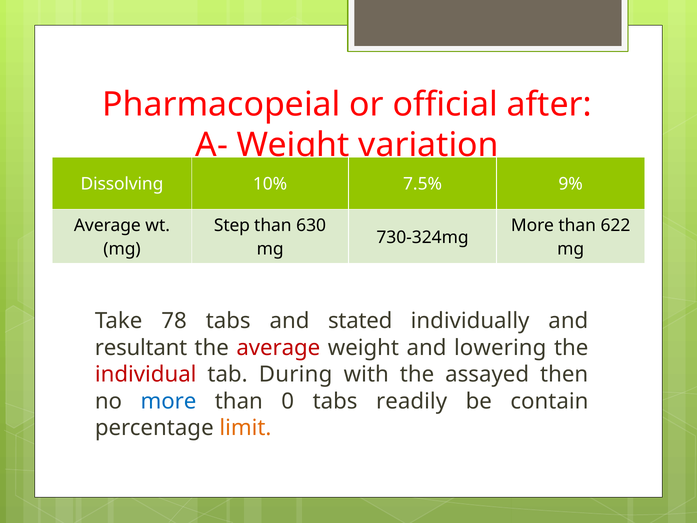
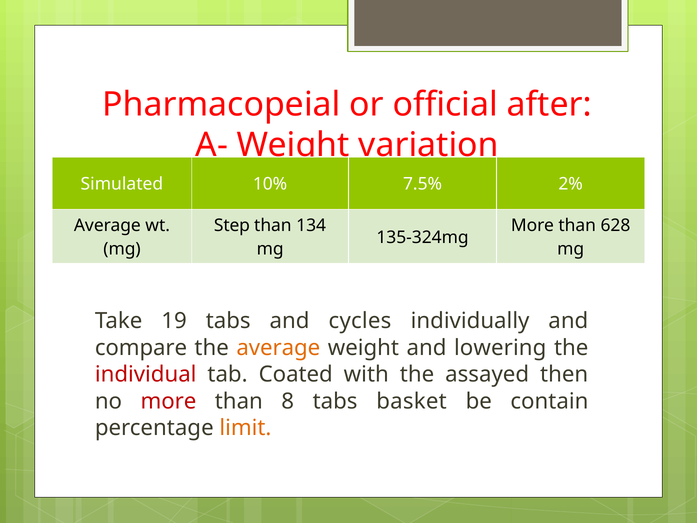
Dissolving: Dissolving -> Simulated (122, 184)
9%: 9% -> 2% (571, 184)
630: 630 -> 134 (311, 225)
622: 622 -> 628 (615, 225)
730-324mg: 730-324mg -> 135-324mg (423, 237)
78: 78 -> 19 (174, 321)
stated: stated -> cycles (360, 321)
resultant: resultant -> compare (141, 348)
average colour: red -> orange (278, 348)
During: During -> Coated (296, 374)
more colour: blue -> red (168, 401)
0: 0 -> 8 (288, 401)
readily: readily -> basket (412, 401)
